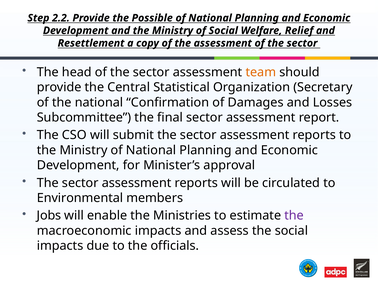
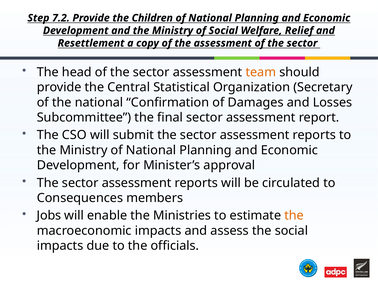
2.2: 2.2 -> 7.2 (61, 18)
Possible: Possible -> Children (152, 18)
Environmental: Environmental -> Consequences (80, 198)
the colour: purple -> orange (294, 216)
